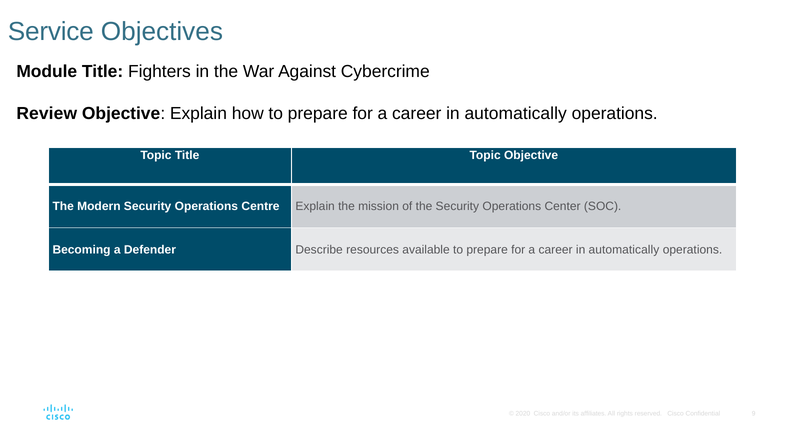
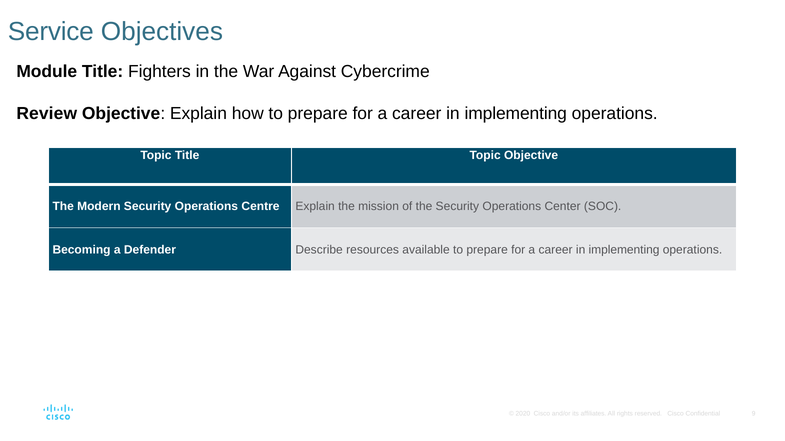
automatically: automatically -> implementing (516, 114)
automatically: automatically -> implementing (624, 250)
